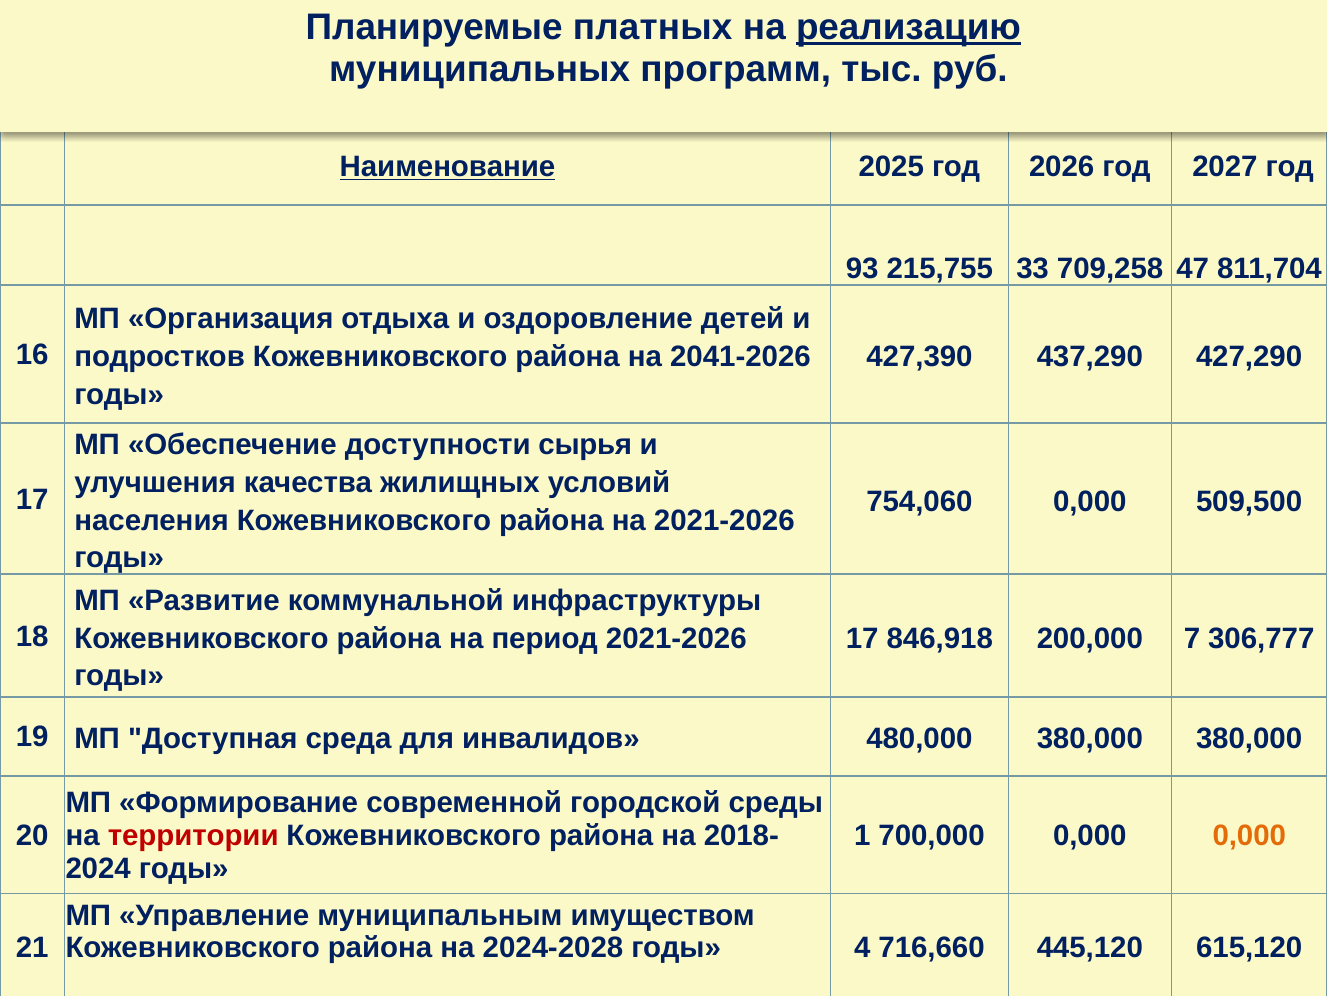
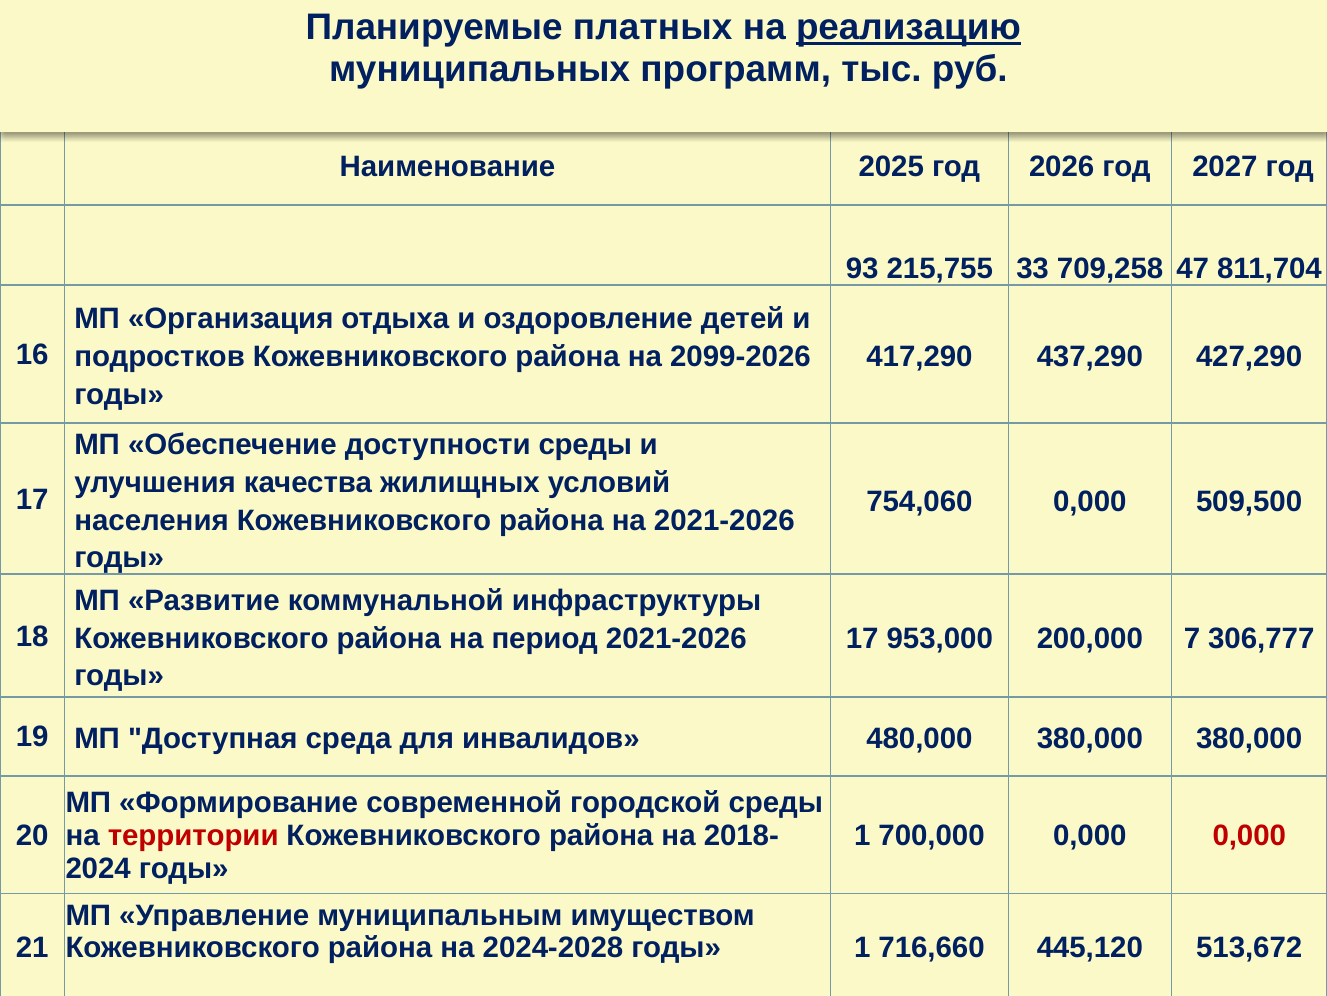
Наименование underline: present -> none (448, 167)
2041-2026: 2041-2026 -> 2099-2026 (740, 357)
427,390: 427,390 -> 417,290 (919, 357)
доступности сырья: сырья -> среды (585, 445)
846,918: 846,918 -> 953,000 (940, 638)
0,000 colour: orange -> red (1249, 835)
2024-2028 годы 4: 4 -> 1 (862, 948)
615,120: 615,120 -> 513,672 (1249, 948)
